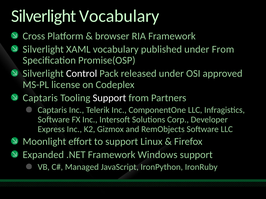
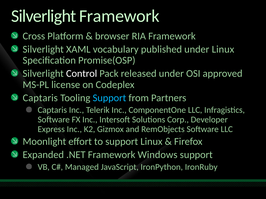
Silverlight Vocabulary: Vocabulary -> Framework (119, 16)
under From: From -> Linux (223, 49)
Support colour: white -> light blue (109, 98)
